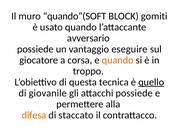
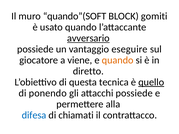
avversario underline: none -> present (88, 38)
corsa: corsa -> viene (80, 60)
troppo: troppo -> diretto (88, 71)
giovanile: giovanile -> ponendo (48, 93)
difesa colour: orange -> blue (34, 115)
staccato: staccato -> chiamati (76, 115)
